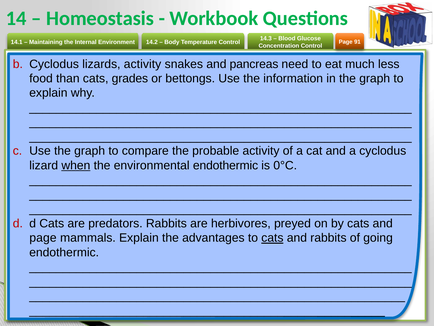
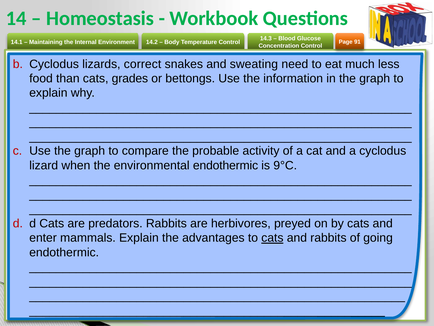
lizards activity: activity -> correct (143, 64)
pancreas: pancreas -> sweating (254, 64)
when underline: present -> none (76, 165)
0°C: 0°C -> 9°C (285, 165)
page: page -> enter (43, 238)
